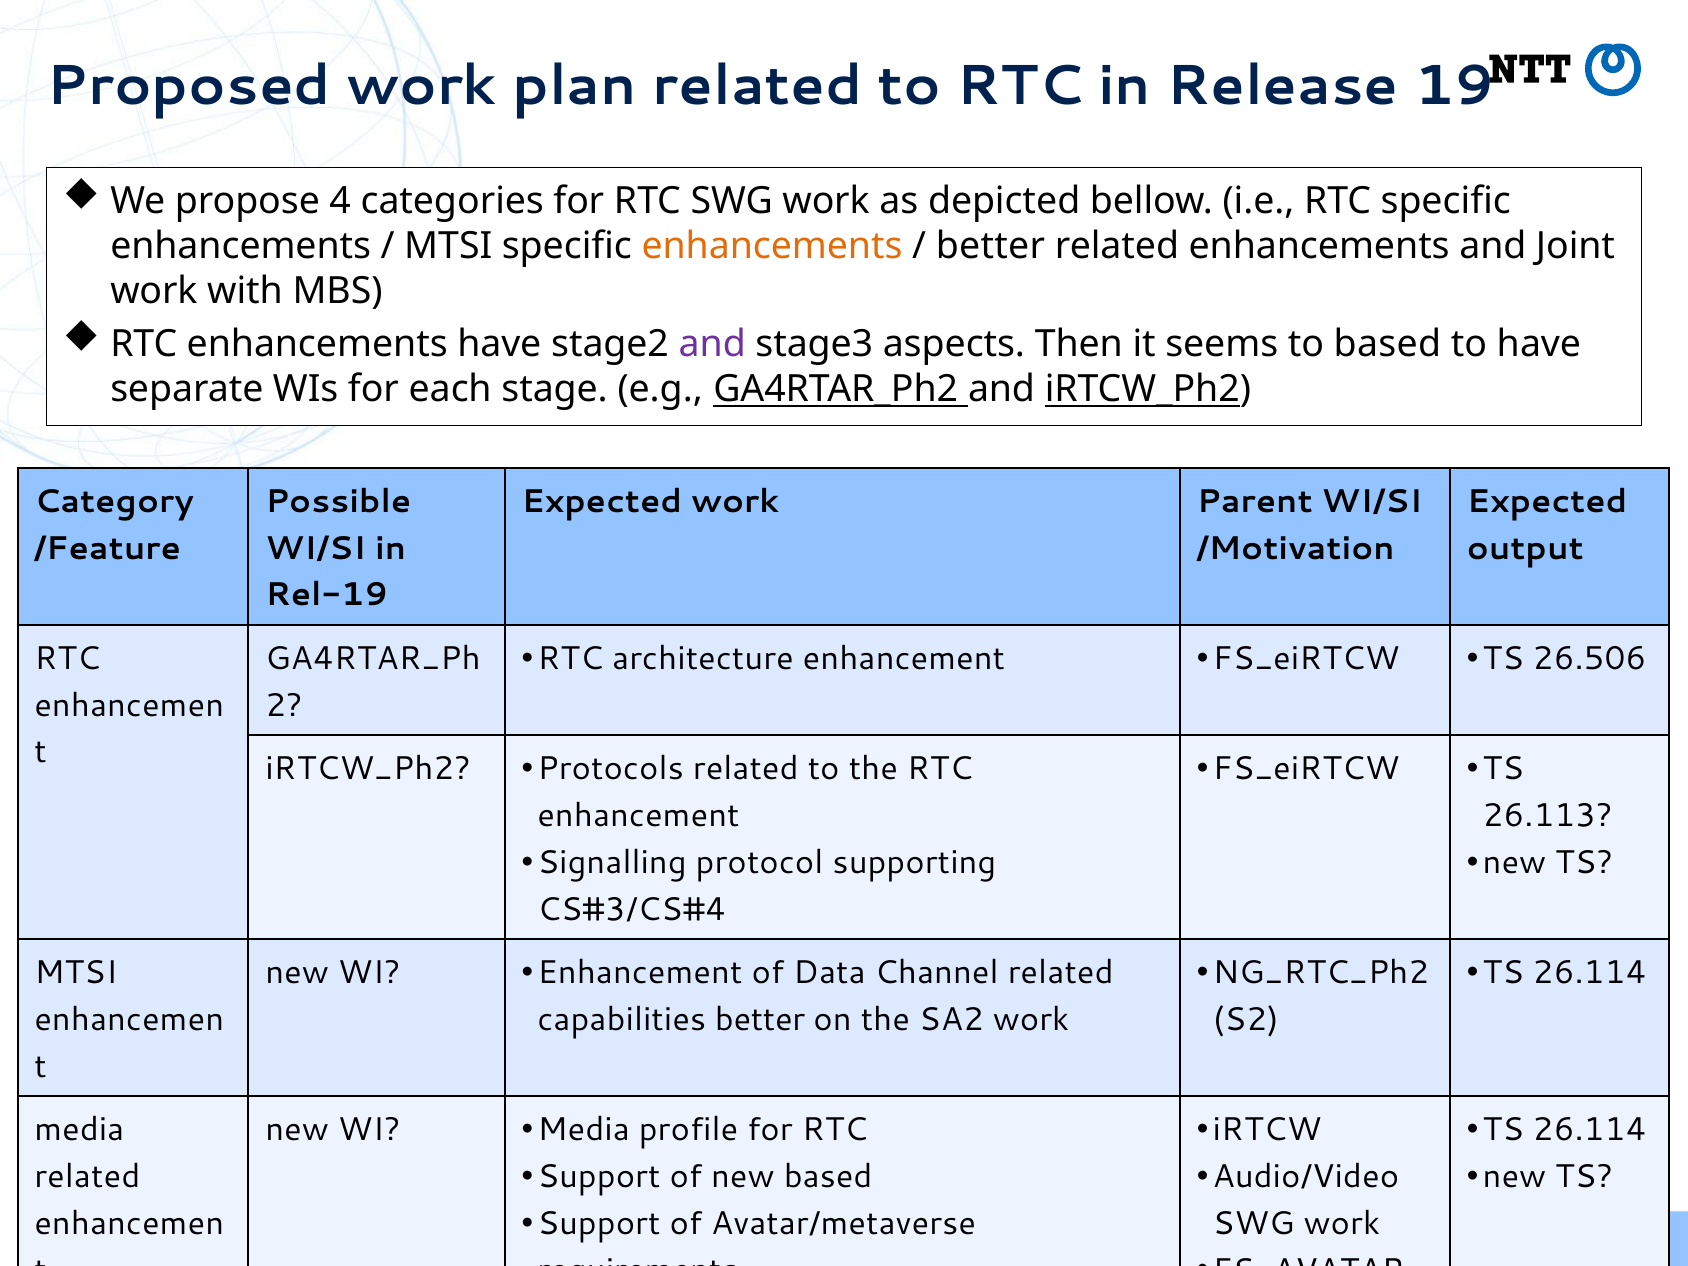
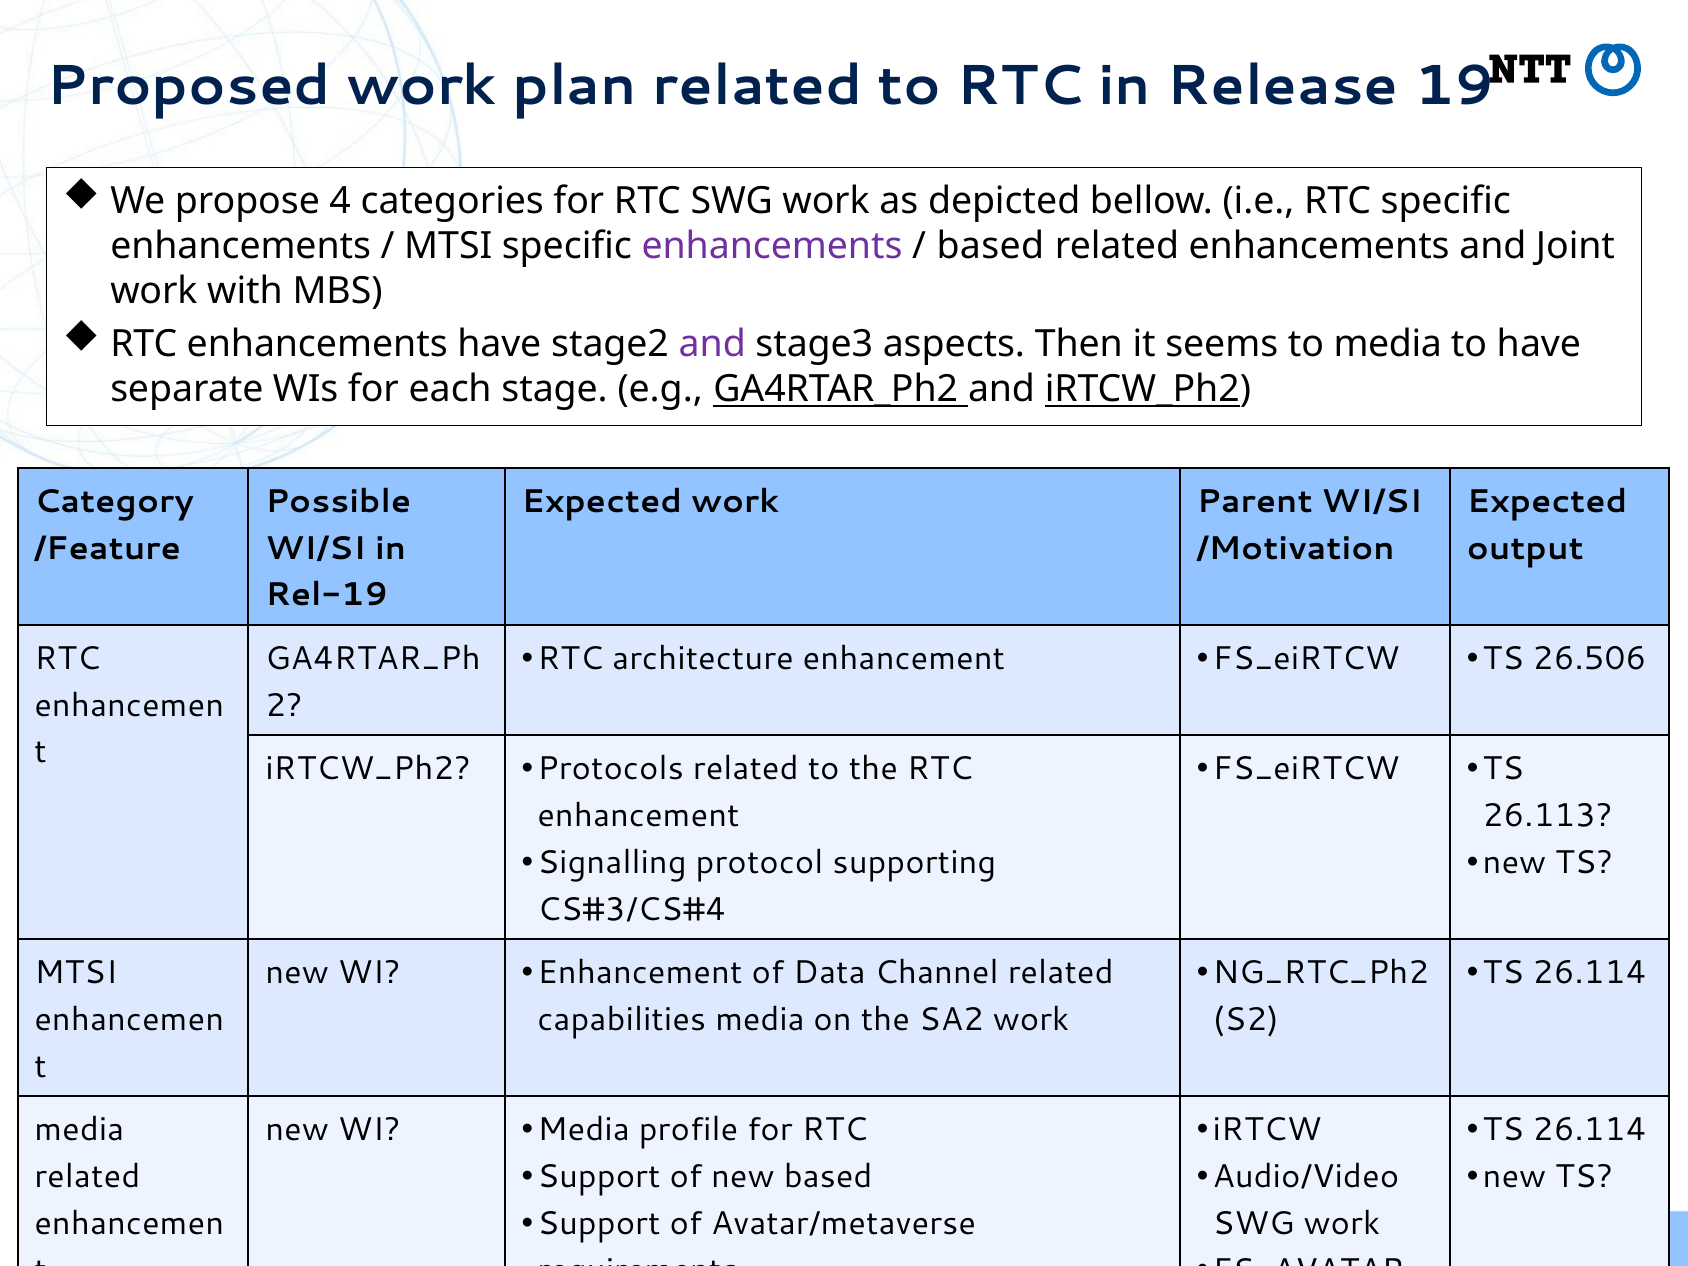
enhancements colour: orange -> purple (772, 246)
better: better -> based (990, 246)
to based: based -> media (1388, 344)
capabilities better: better -> media (760, 1020)
